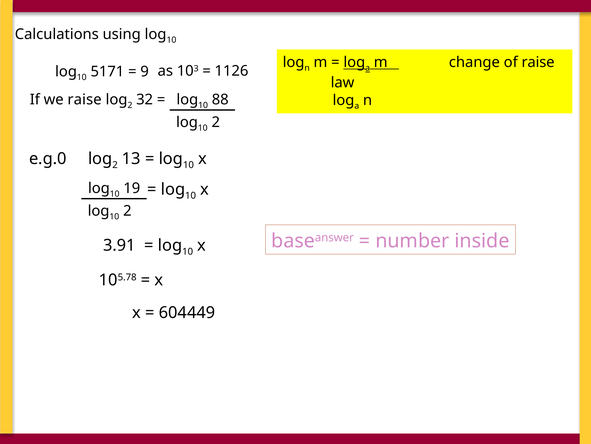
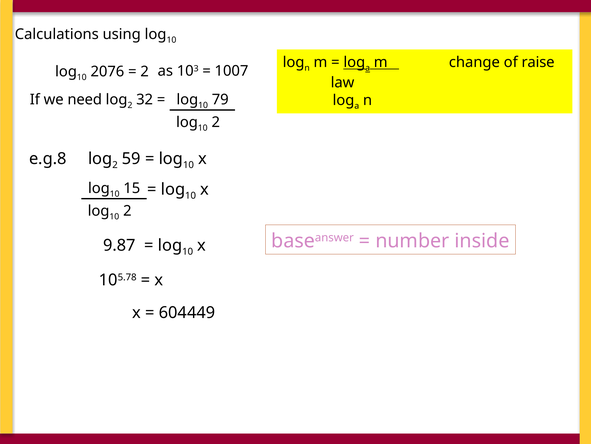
5171: 5171 -> 2076 (107, 72)
9: 9 -> 2 (145, 72)
1126: 1126 -> 1007 (231, 71)
we raise: raise -> need (85, 99)
88: 88 -> 79 (220, 99)
e.g.0: e.g.0 -> e.g.8 (48, 158)
13: 13 -> 59 (131, 158)
19: 19 -> 15 (132, 188)
3.91: 3.91 -> 9.87 (119, 245)
